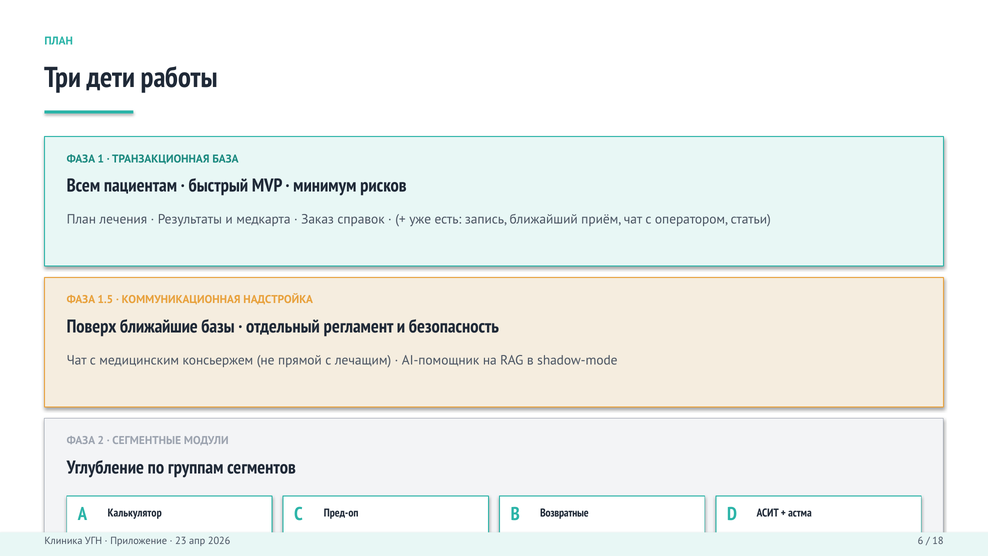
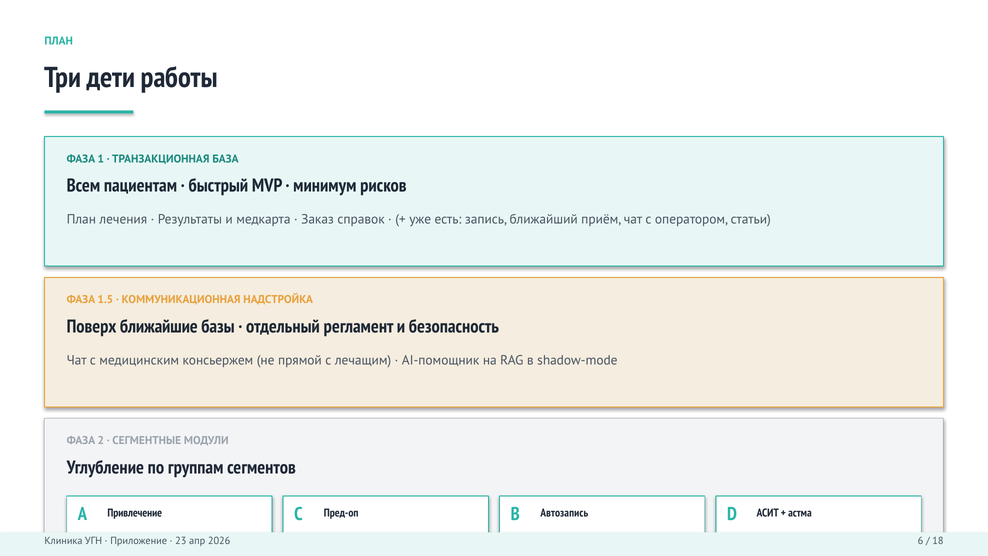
Калькулятор: Калькулятор -> Привлечение (135, 513)
Возвратные: Возвратные -> Автозапись (564, 513)
